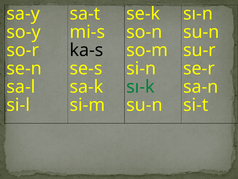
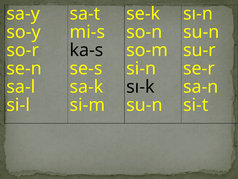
sı-k colour: green -> black (140, 87)
